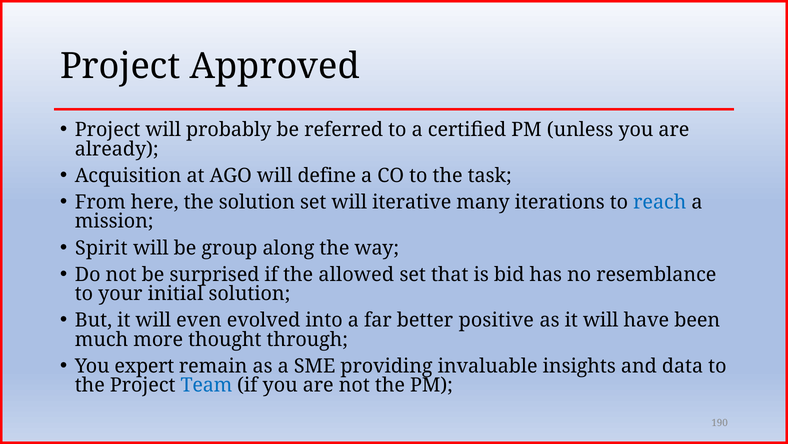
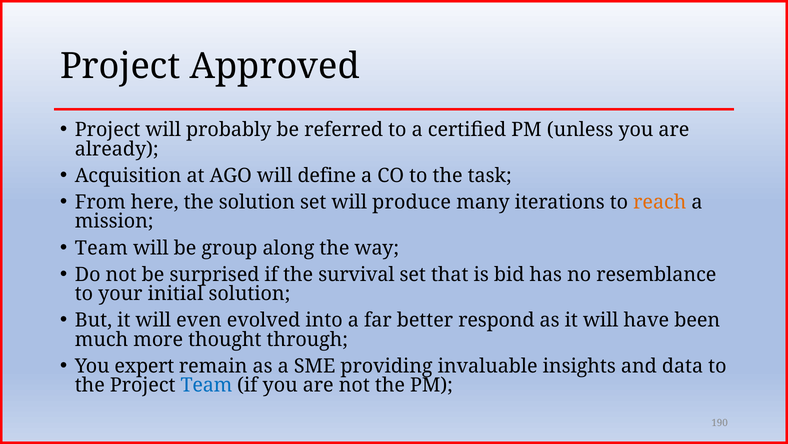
iterative: iterative -> produce (412, 202)
reach colour: blue -> orange (660, 202)
Spirit: Spirit -> Team (101, 248)
allowed: allowed -> survival (356, 274)
positive: positive -> respond (496, 320)
